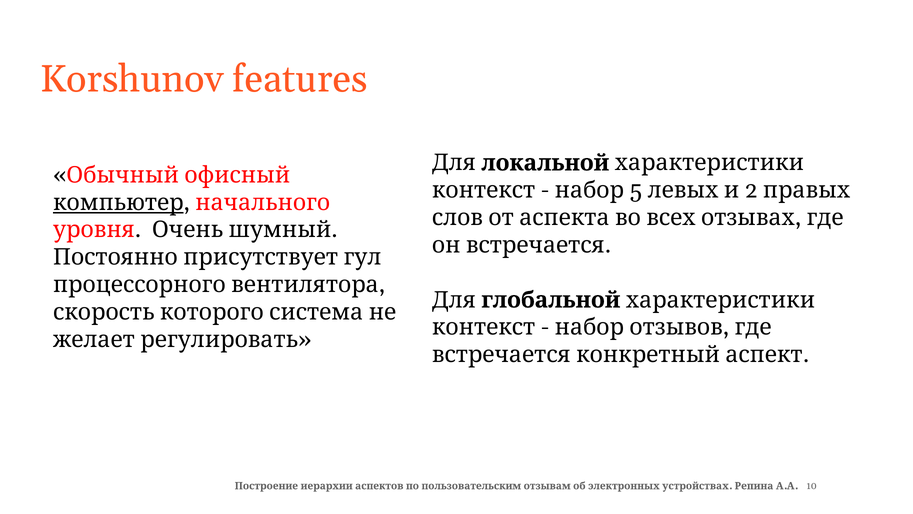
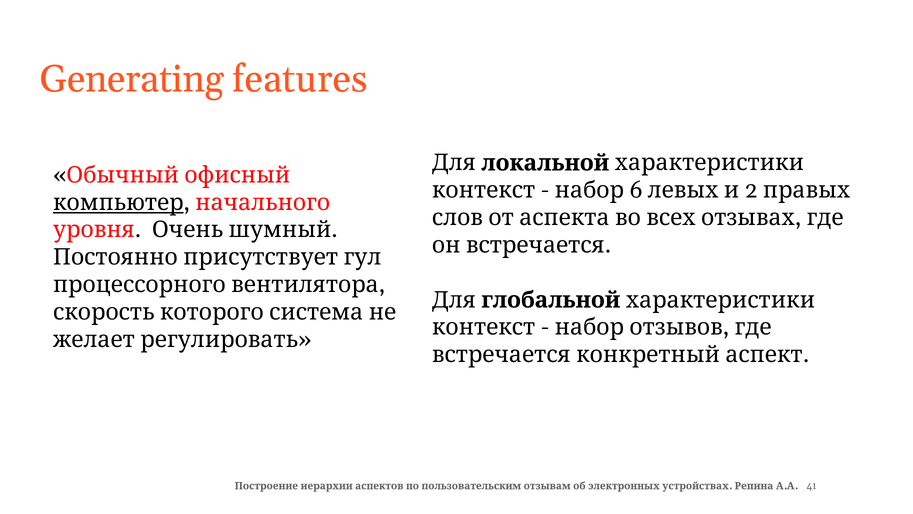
Korshunov: Korshunov -> Generating (132, 79)
5: 5 -> 6 (636, 190)
10: 10 -> 41 (812, 486)
